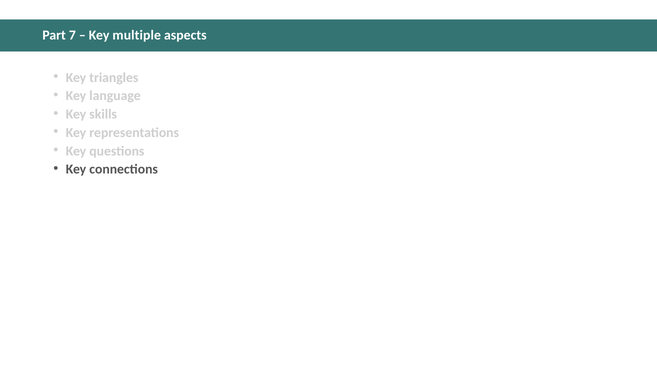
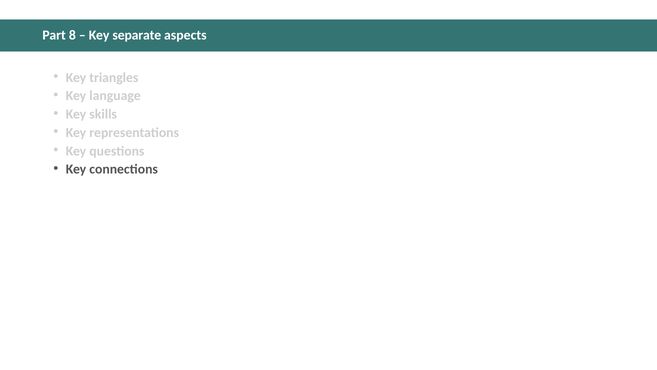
7: 7 -> 8 (72, 35)
multiple: multiple -> separate (137, 35)
